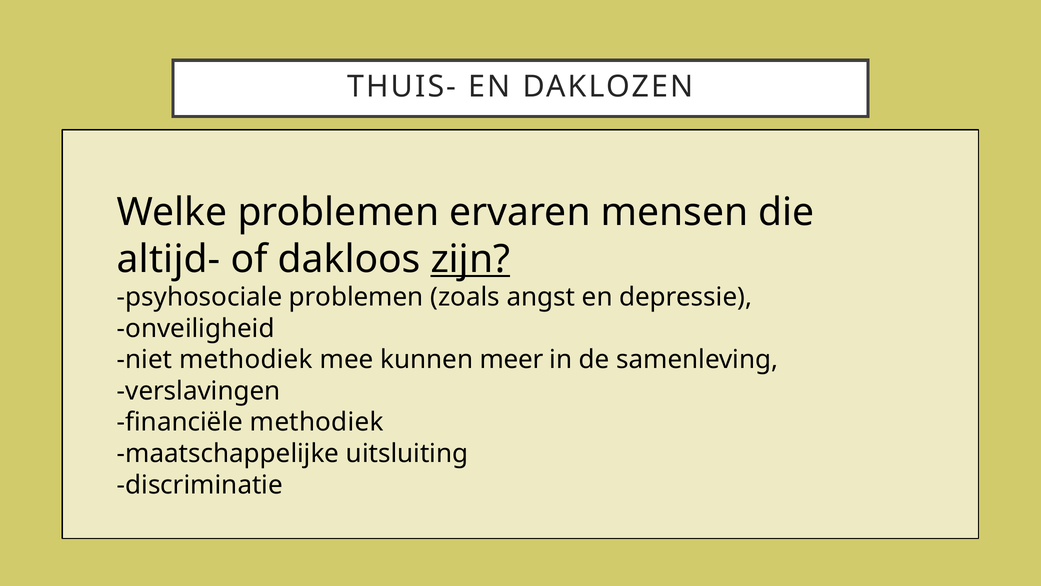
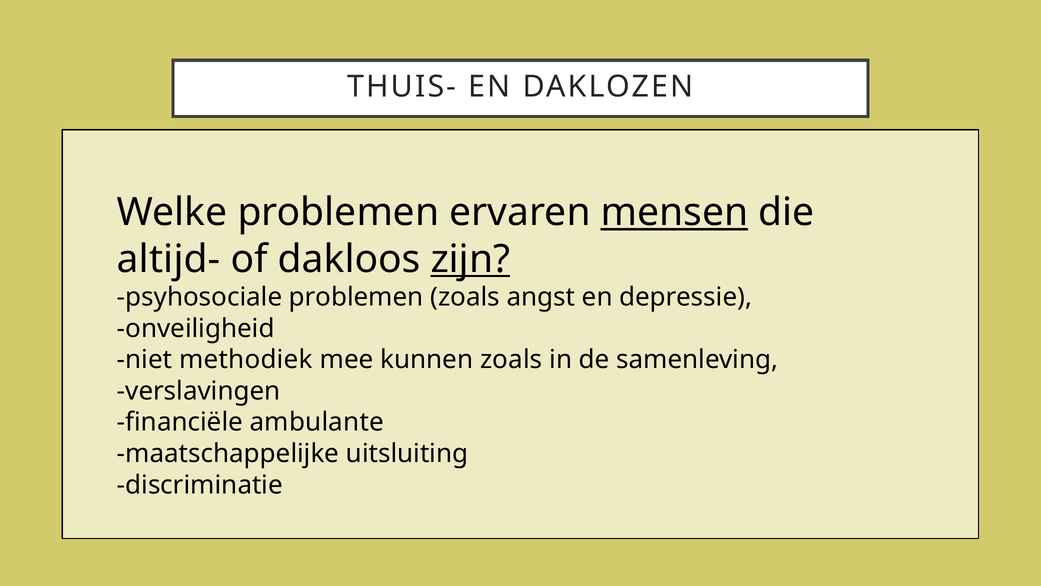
mensen underline: none -> present (674, 212)
kunnen meer: meer -> zoals (511, 360)
financiële methodiek: methodiek -> ambulante (317, 422)
